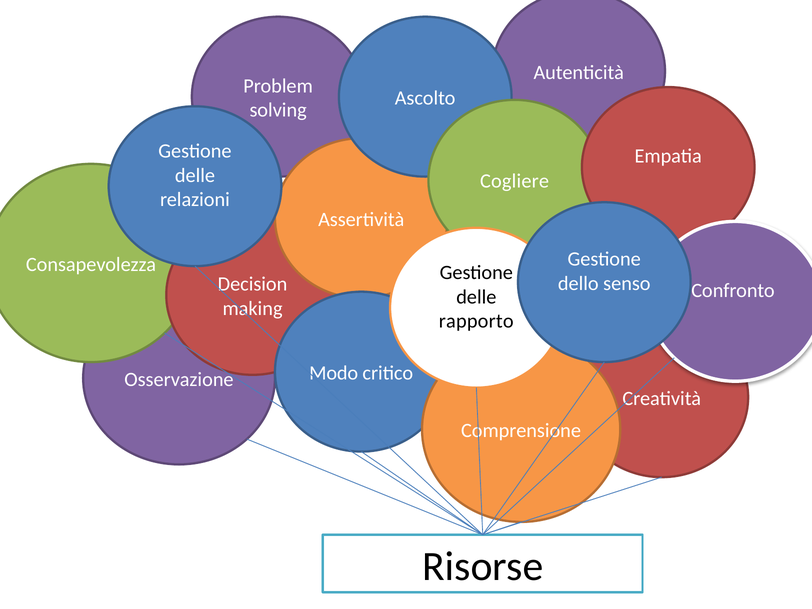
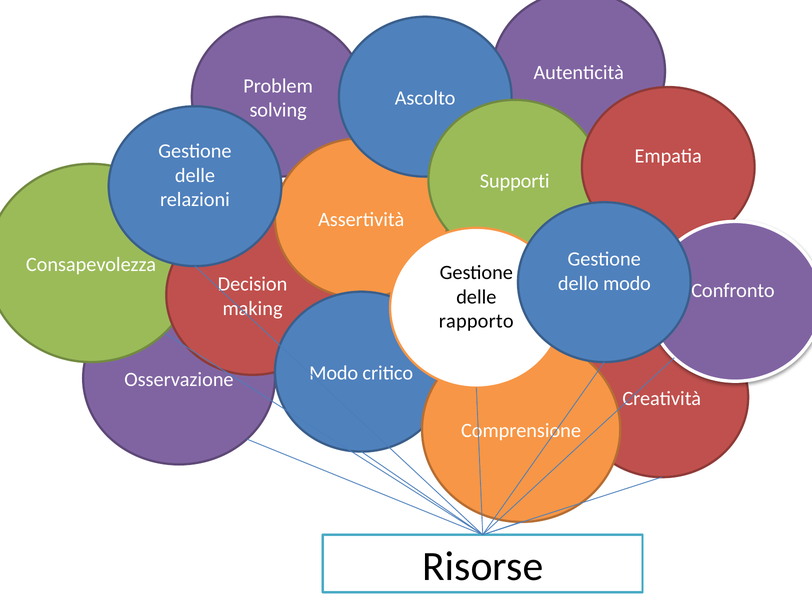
Cogliere: Cogliere -> Supporti (515, 181)
dello senso: senso -> modo (627, 284)
